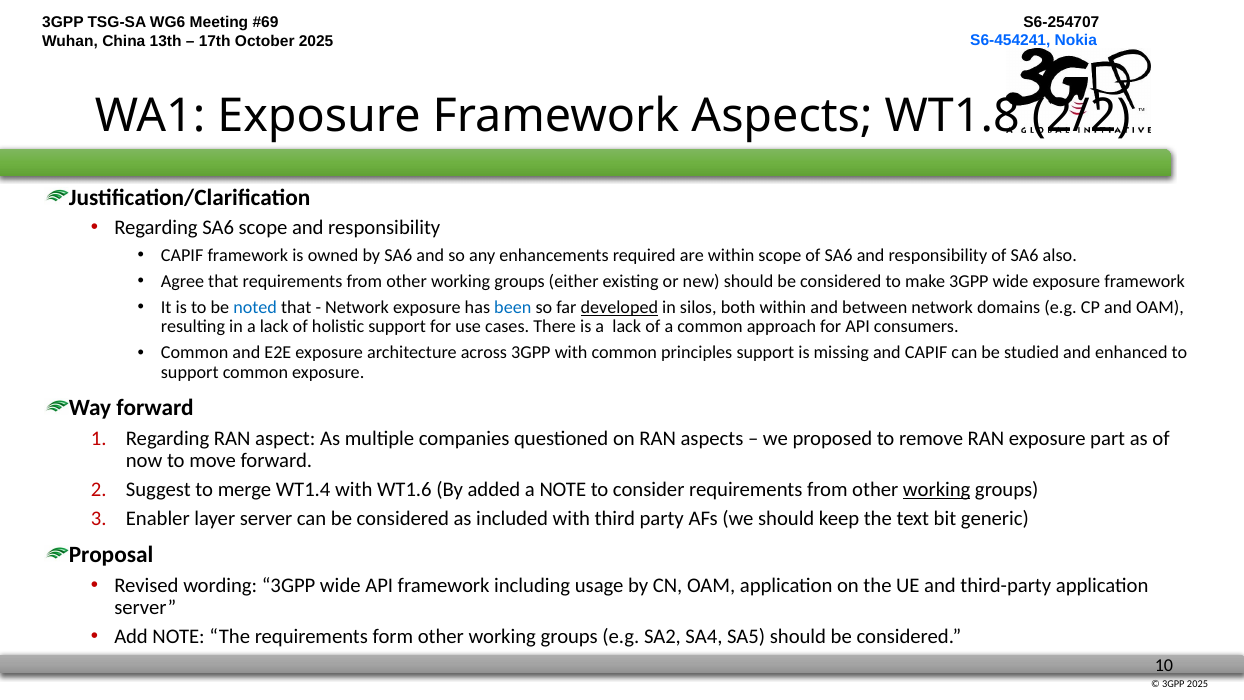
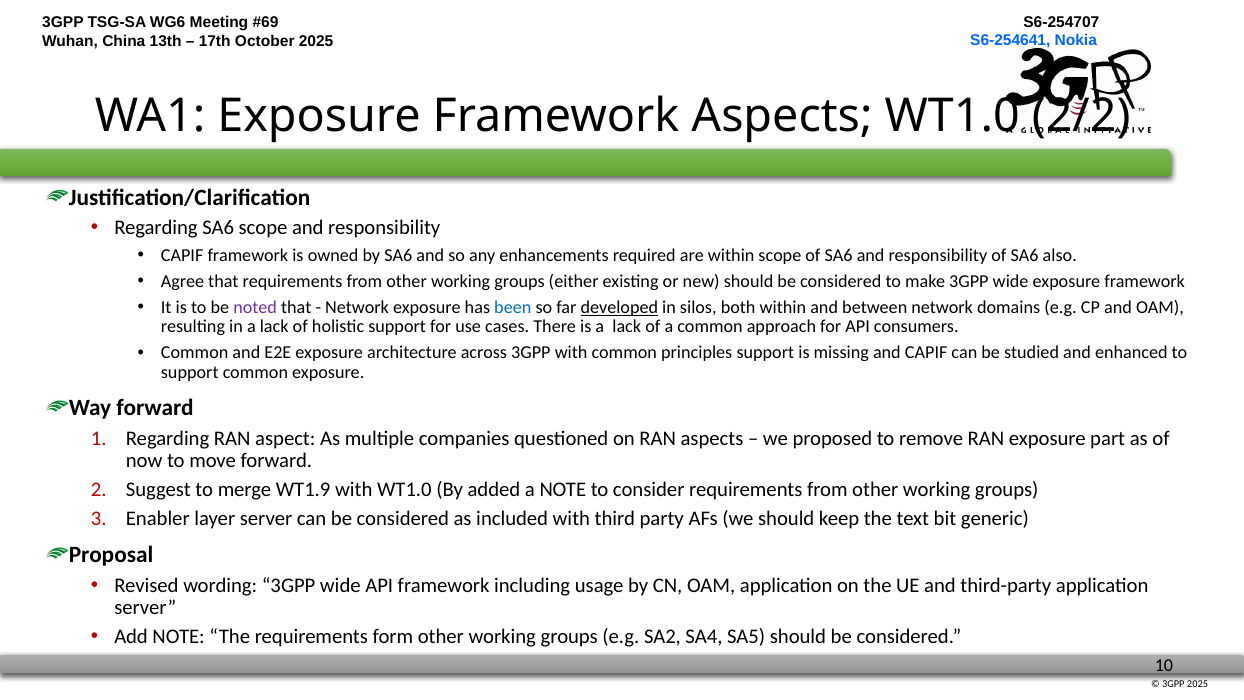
S6-454241: S6-454241 -> S6-254641 (1010, 40)
Aspects WT1.8: WT1.8 -> WT1.0 (952, 116)
noted colour: blue -> purple (255, 307)
WT1.4: WT1.4 -> WT1.9 (303, 489)
with WT1.6: WT1.6 -> WT1.0 (404, 489)
working underline: present -> none (937, 489)
